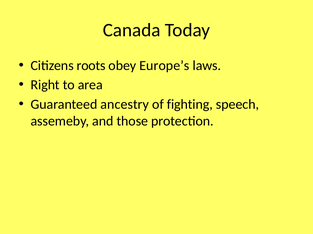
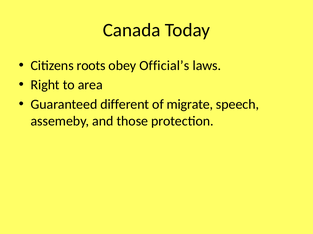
Europe’s: Europe’s -> Official’s (164, 66)
ancestry: ancestry -> different (125, 105)
fighting: fighting -> migrate (190, 105)
